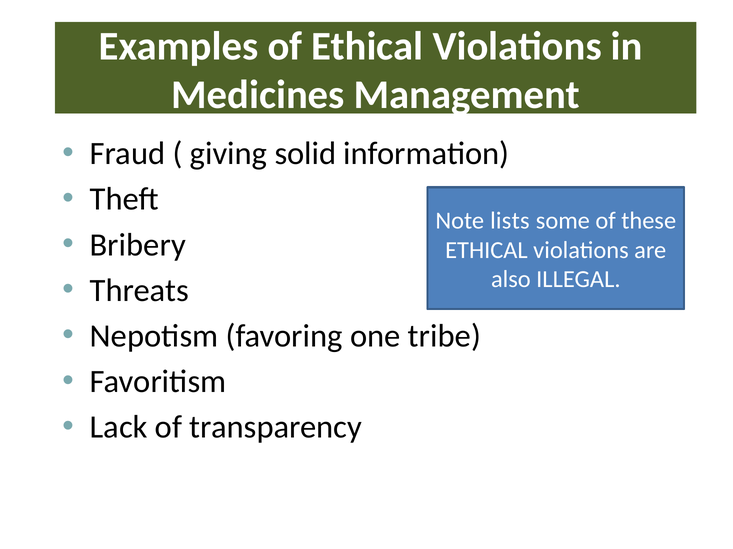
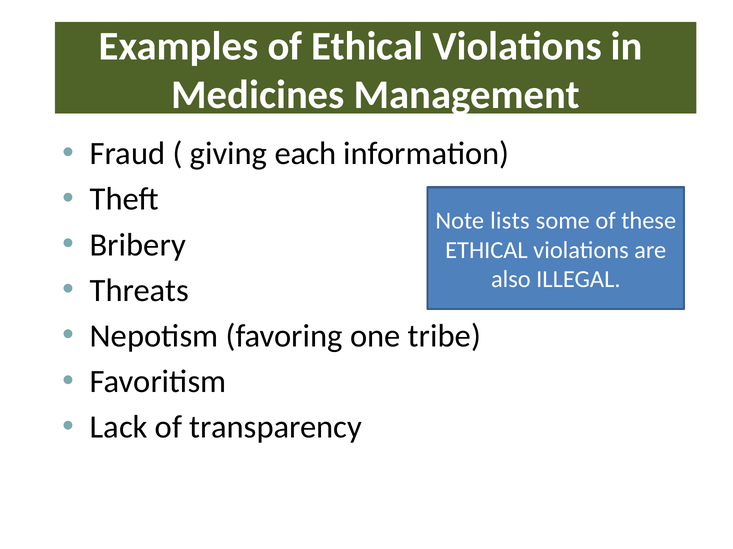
solid: solid -> each (306, 154)
